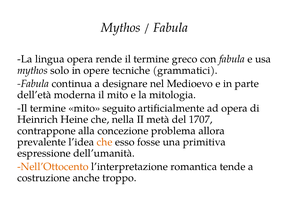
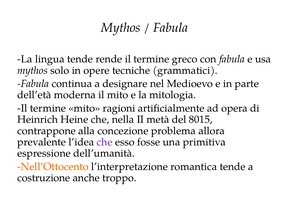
lingua opera: opera -> tende (80, 59)
seguito: seguito -> ragioni (119, 108)
1707: 1707 -> 8015 (201, 119)
che colour: orange -> purple (105, 142)
